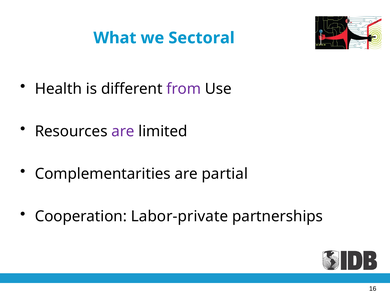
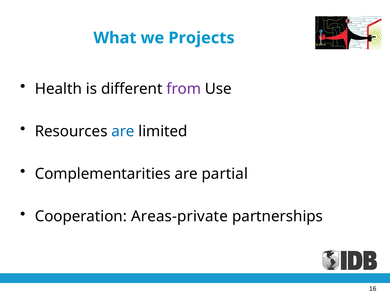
Sectoral: Sectoral -> Projects (202, 38)
are colour: purple -> blue (123, 131)
Labor-private: Labor-private -> Areas-private (179, 216)
